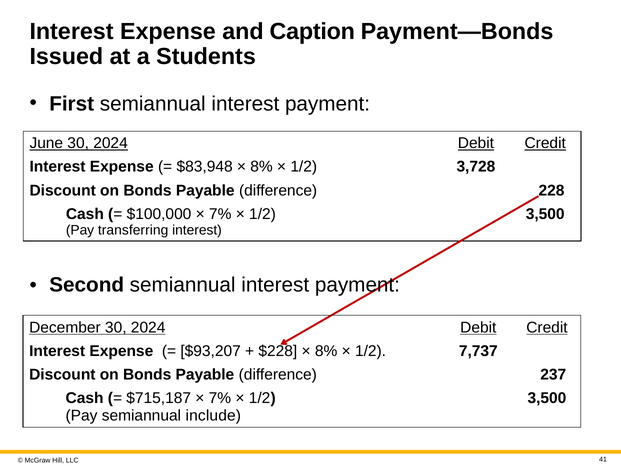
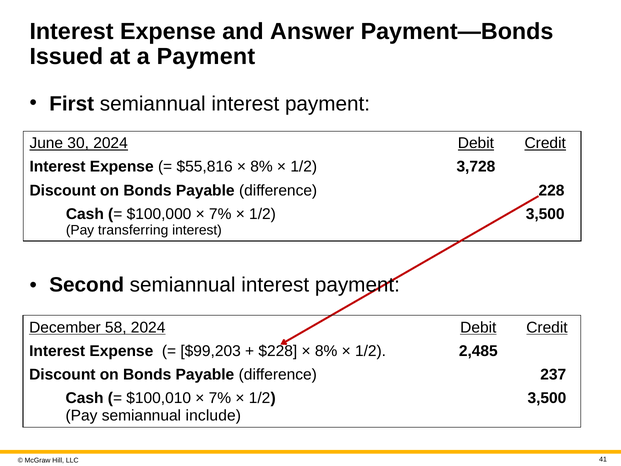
Caption: Caption -> Answer (312, 31)
a Students: Students -> Payment (206, 57)
$83,948: $83,948 -> $55,816 (205, 167)
December 30: 30 -> 58 (116, 327)
$93,207: $93,207 -> $99,203 (211, 351)
7,737: 7,737 -> 2,485 (478, 351)
$715,187: $715,187 -> $100,010 (159, 398)
